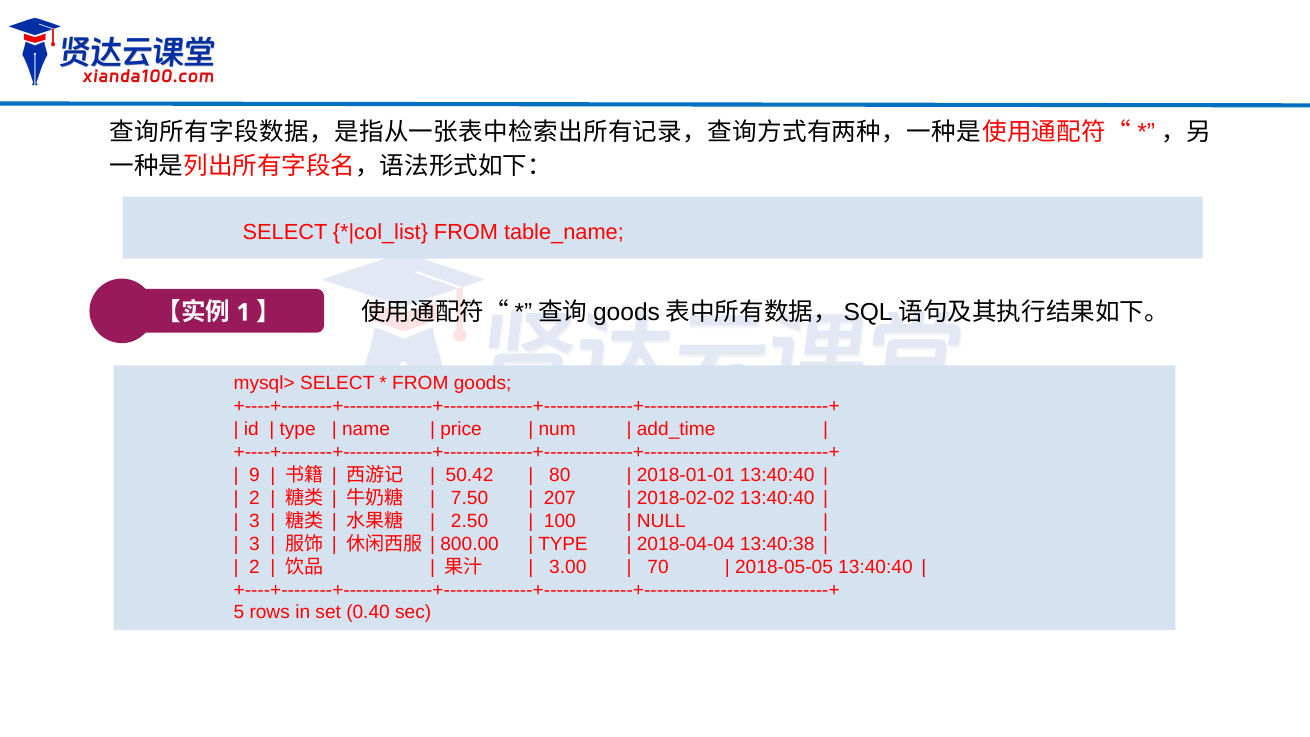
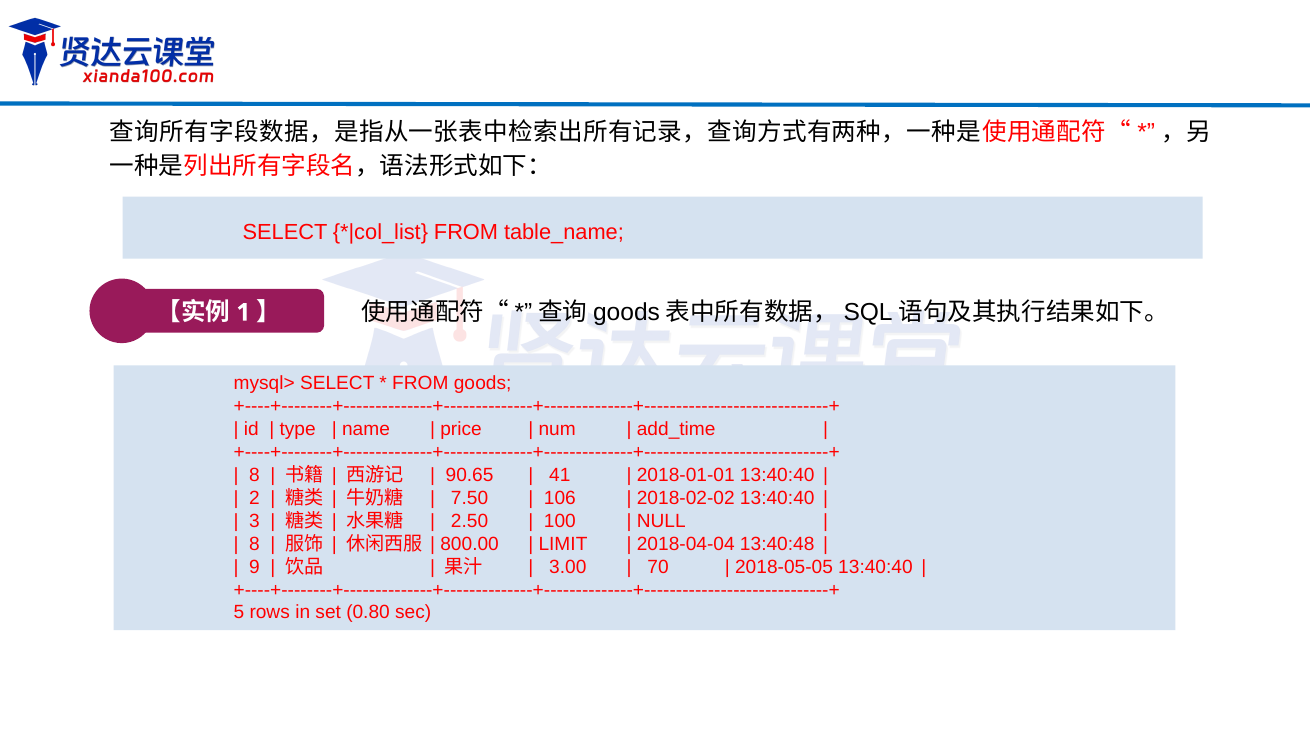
9: 9 -> 8 (254, 475)
50.42: 50.42 -> 90.65 (470, 475)
80: 80 -> 41 (560, 475)
207: 207 -> 106 (560, 498)
3: 3 -> 8 (254, 544)
TYPE: TYPE -> LIMIT (563, 544)
13:40:38: 13:40:38 -> 13:40:48 (777, 544)
2: 2 -> 9 (254, 567)
0.40: 0.40 -> 0.80 (368, 613)
